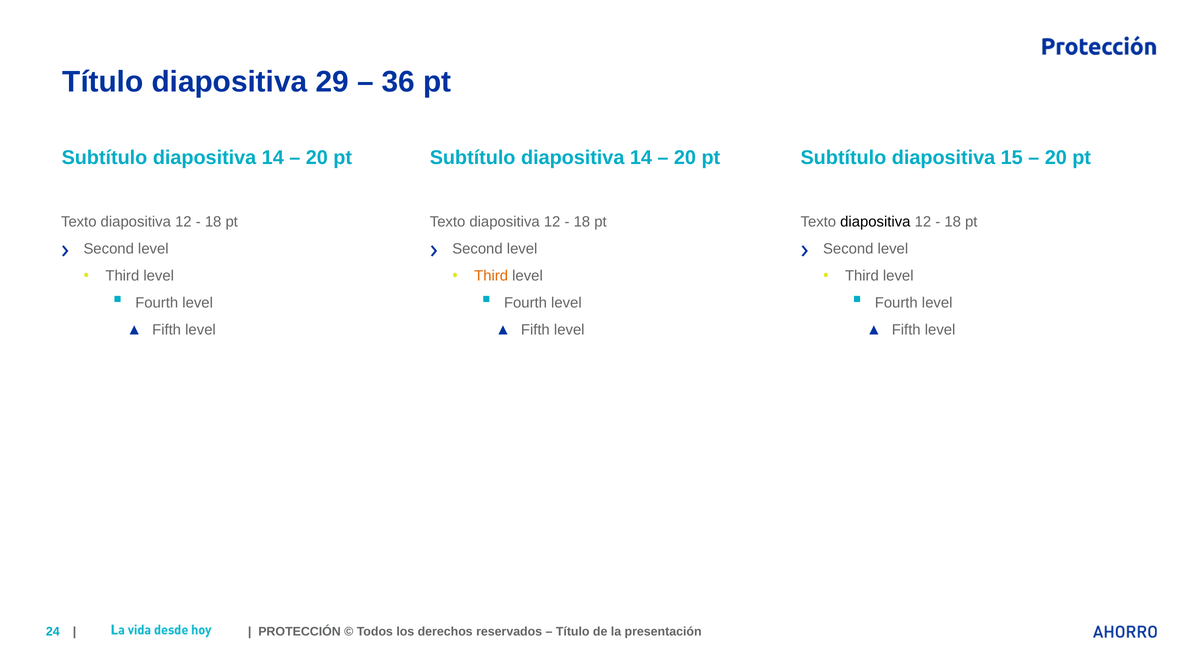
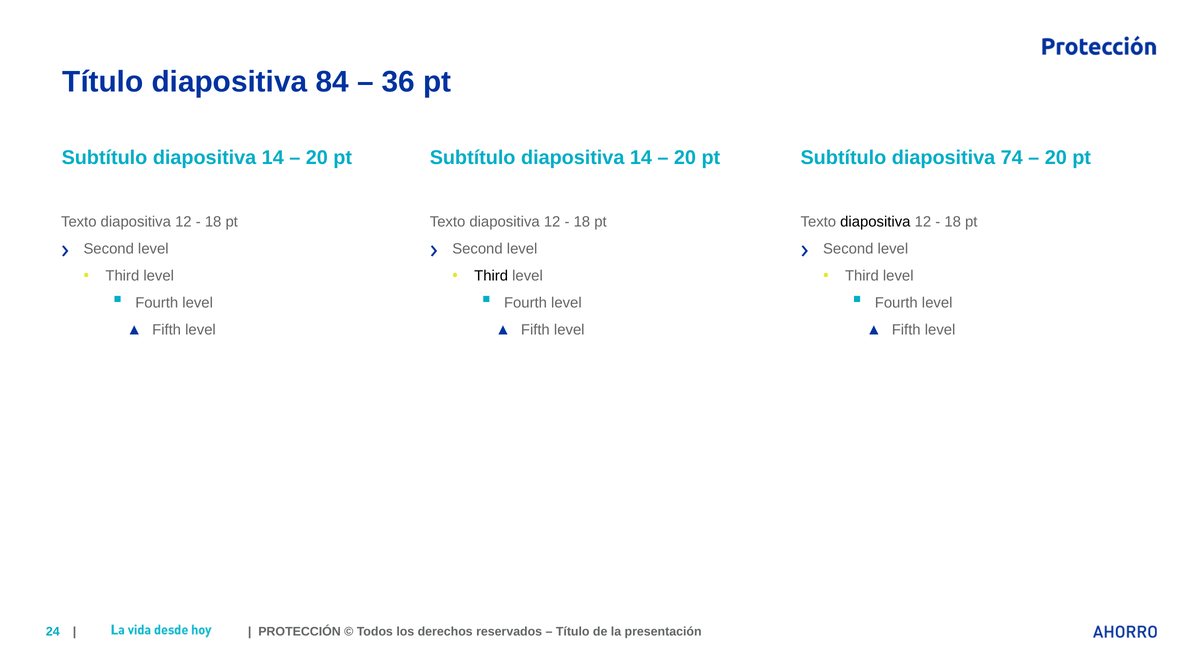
29: 29 -> 84 (332, 82)
15: 15 -> 74 (1012, 158)
Third colour: orange -> black (491, 276)
